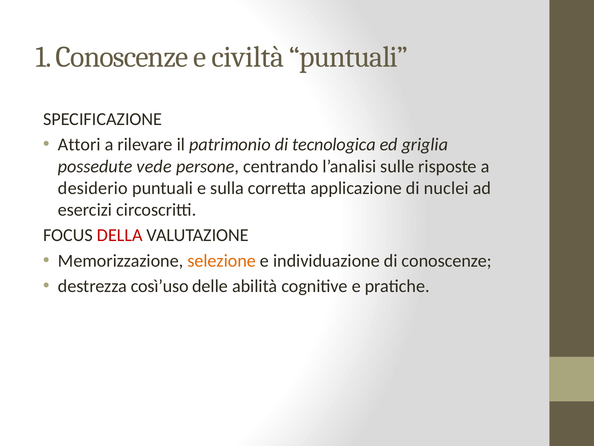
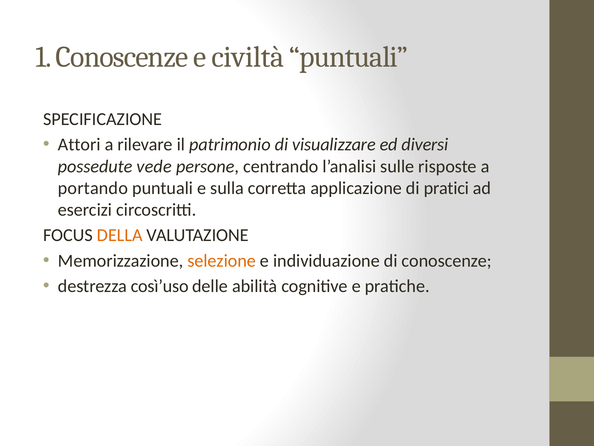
tecnologica: tecnologica -> visualizzare (334, 144)
griglia: griglia -> diversi (425, 144)
desiderio: desiderio -> portando (93, 188)
nuclei: nuclei -> pratici (446, 188)
DELLA colour: red -> orange (120, 235)
